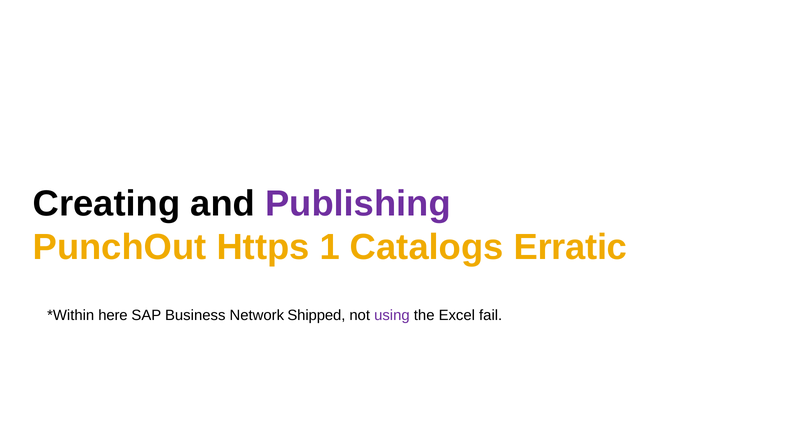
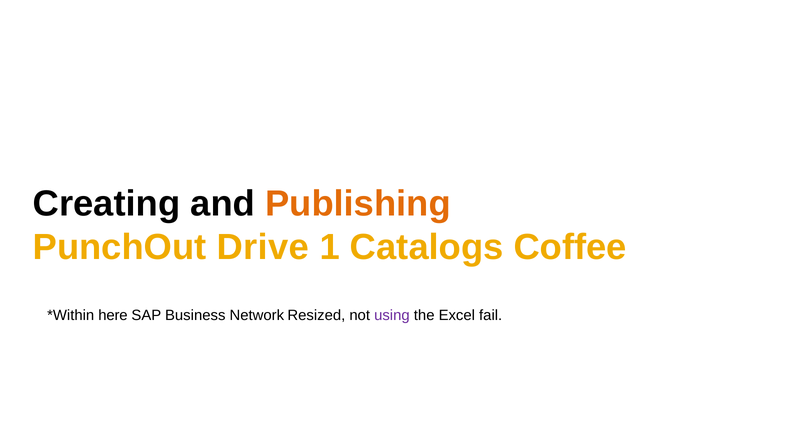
Publishing colour: purple -> orange (358, 204)
Https: Https -> Drive (263, 248)
Erratic: Erratic -> Coffee (570, 248)
Shipped: Shipped -> Resized (316, 316)
